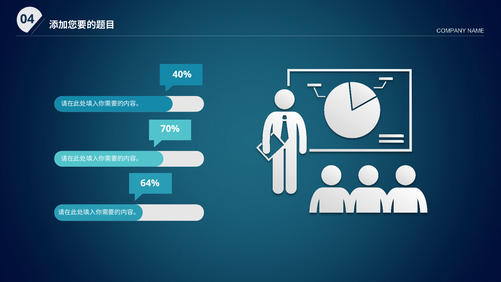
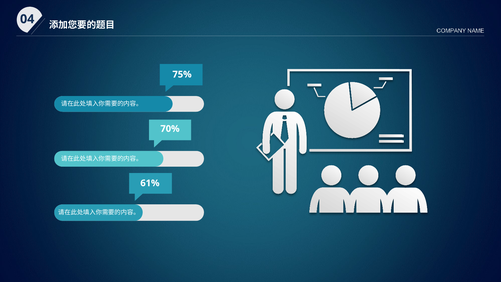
40%: 40% -> 75% (182, 74)
64%: 64% -> 61% (150, 183)
